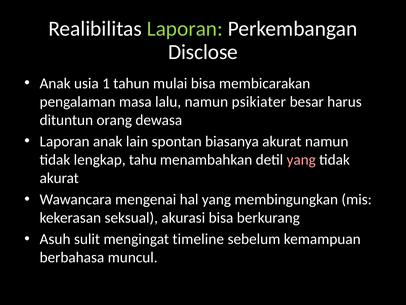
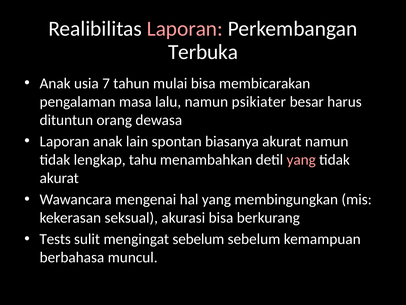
Laporan colour: light green -> pink (185, 29)
Disclose: Disclose -> Terbuka (203, 52)
1: 1 -> 7 (106, 83)
Asuh: Asuh -> Tests (55, 239)
mengingat timeline: timeline -> sebelum (198, 239)
